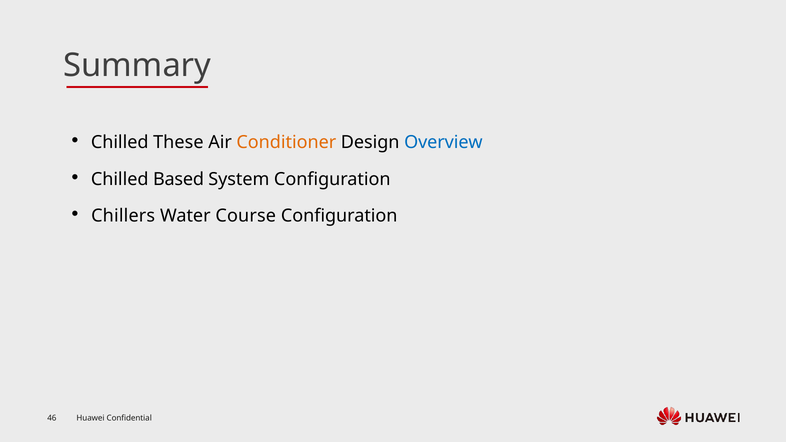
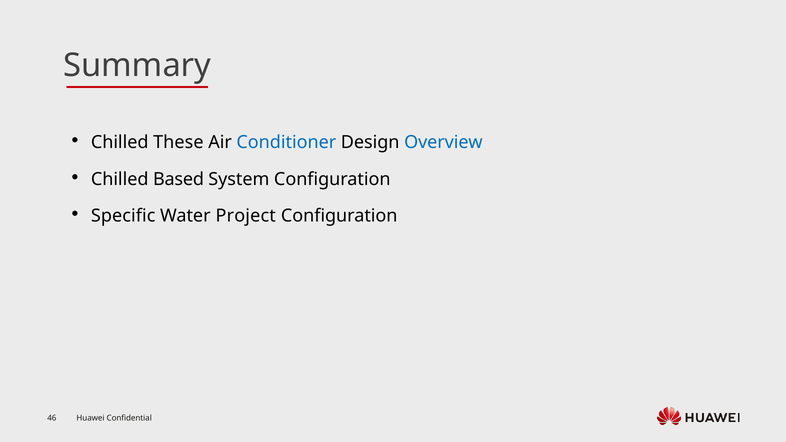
Conditioner colour: orange -> blue (286, 143)
Chillers: Chillers -> Specific (123, 216)
Course: Course -> Project (246, 216)
